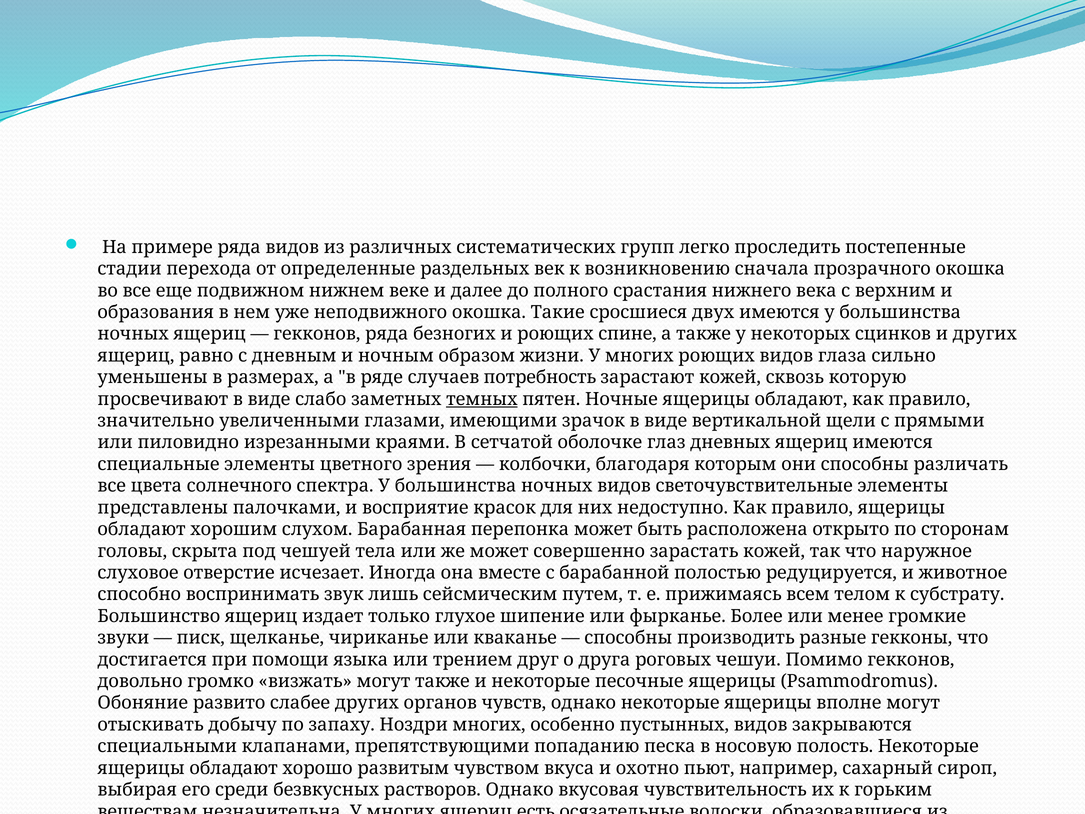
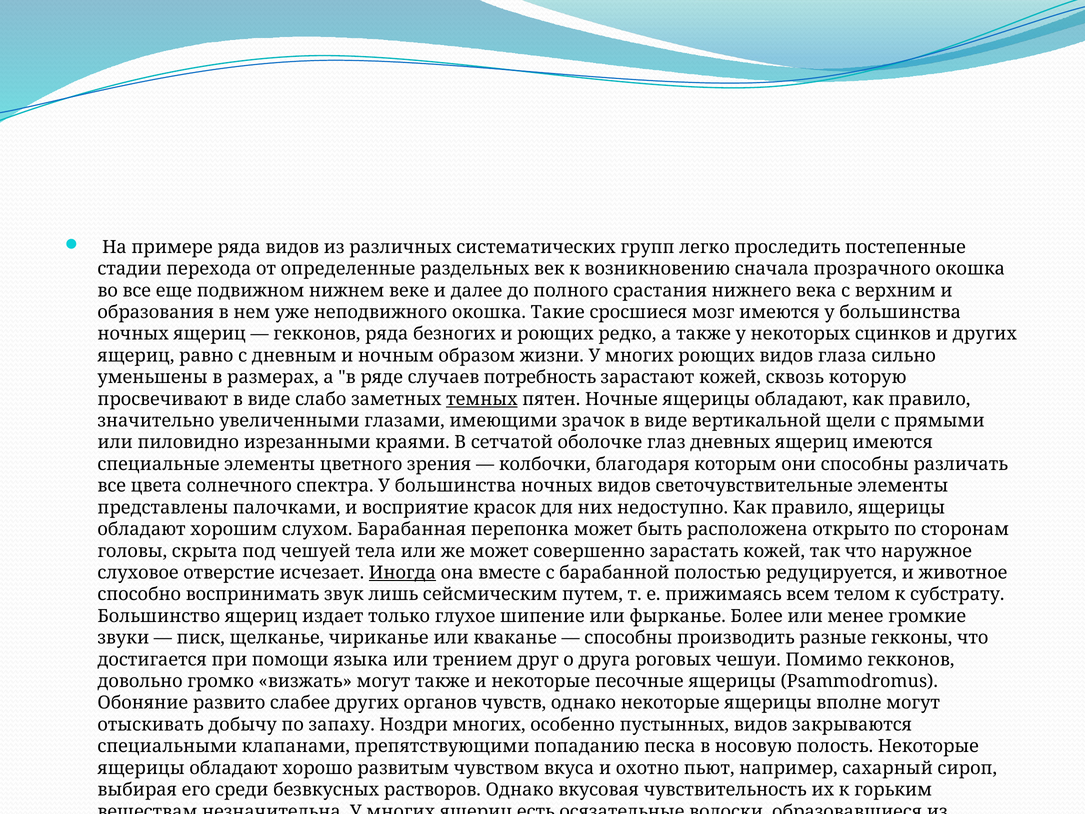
двух: двух -> мозг (713, 312)
спине: спине -> редко (627, 334)
Иногда underline: none -> present (402, 573)
